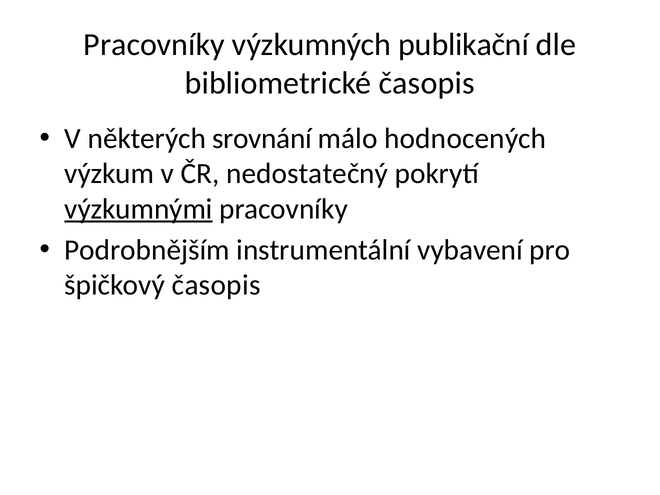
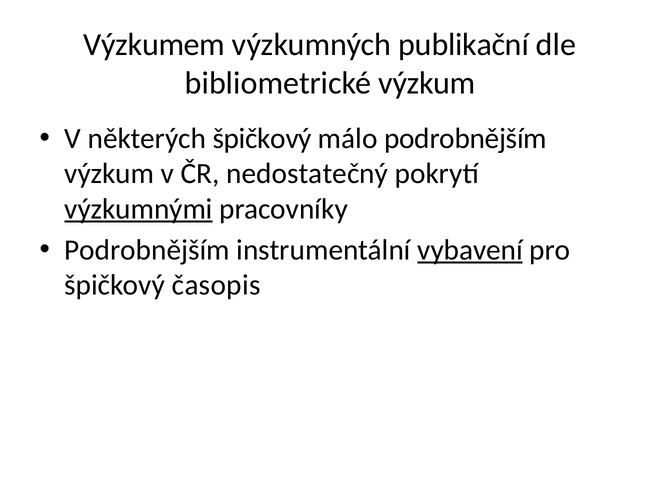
Pracovníky: Pracovníky -> Výzkumem (154, 45)
bibliometrické časopis: časopis -> výzkum (427, 83)
některých srovnání: srovnání -> špičkový (262, 138)
málo hodnocených: hodnocených -> podrobnějším (466, 138)
vybavení underline: none -> present (470, 250)
